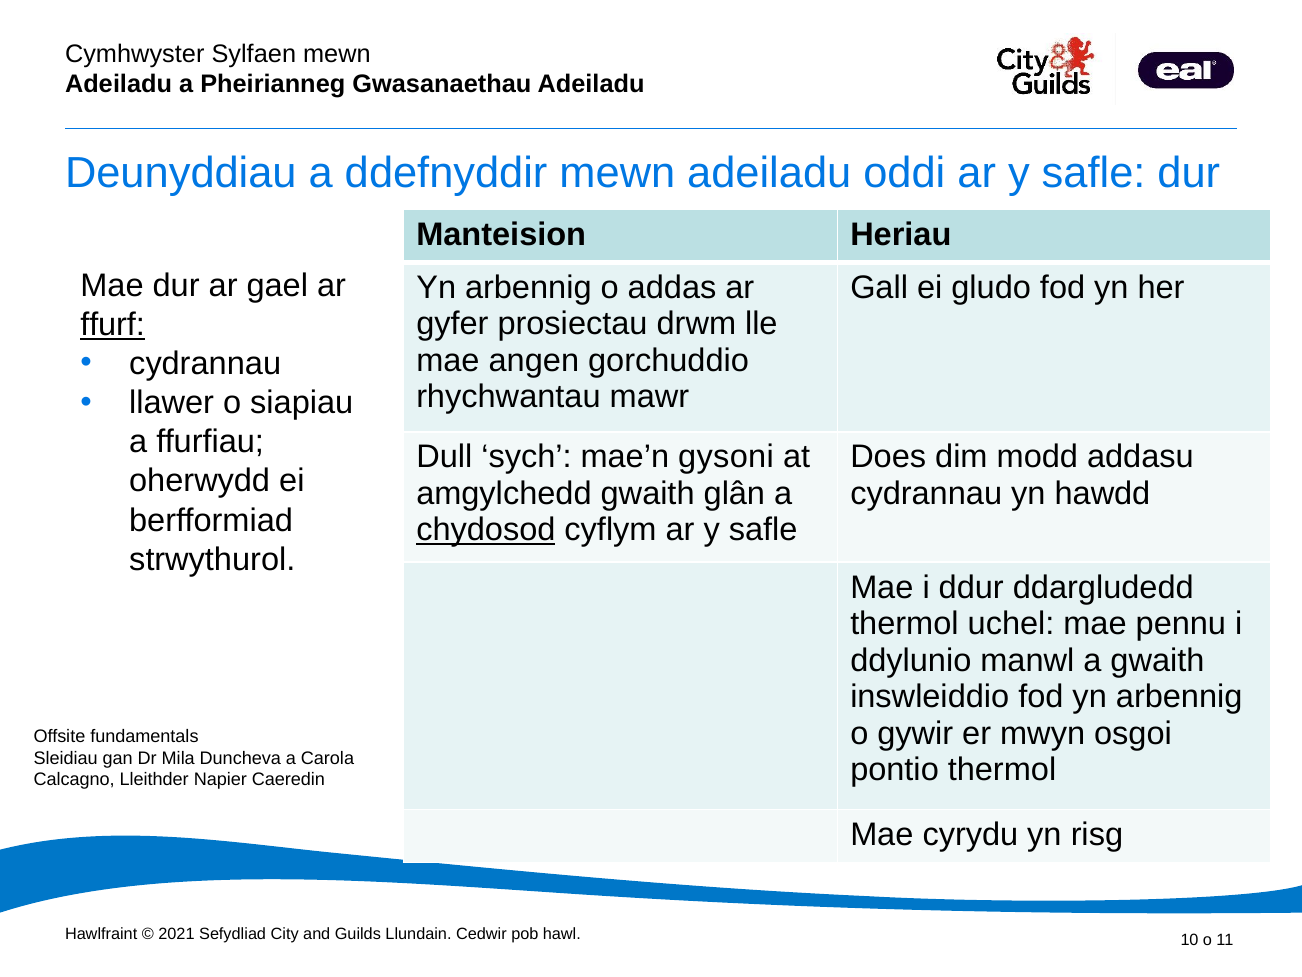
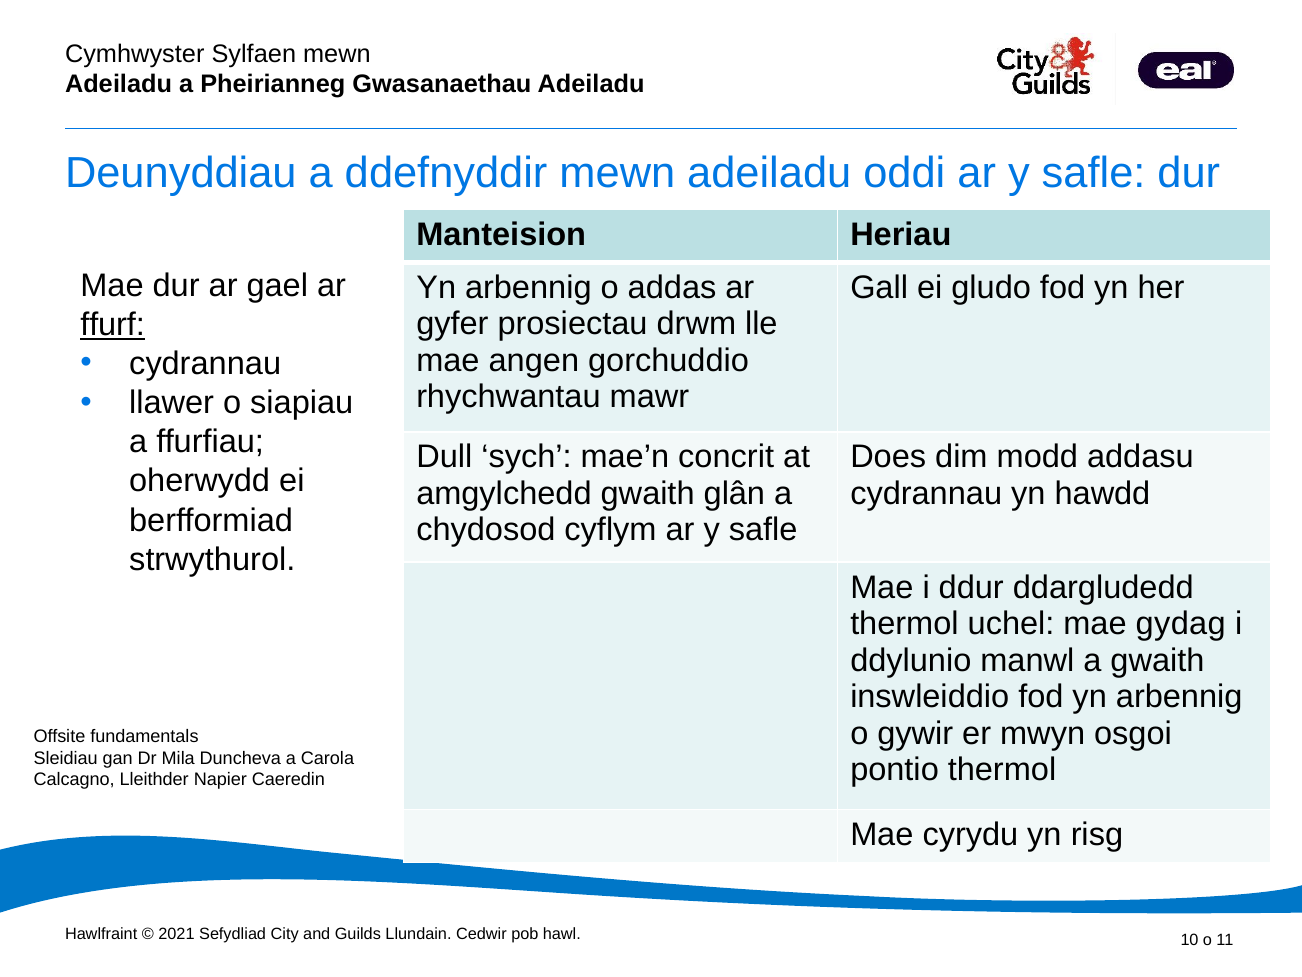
gysoni: gysoni -> concrit (726, 457)
chydosod underline: present -> none (486, 530)
pennu: pennu -> gydag (1181, 624)
